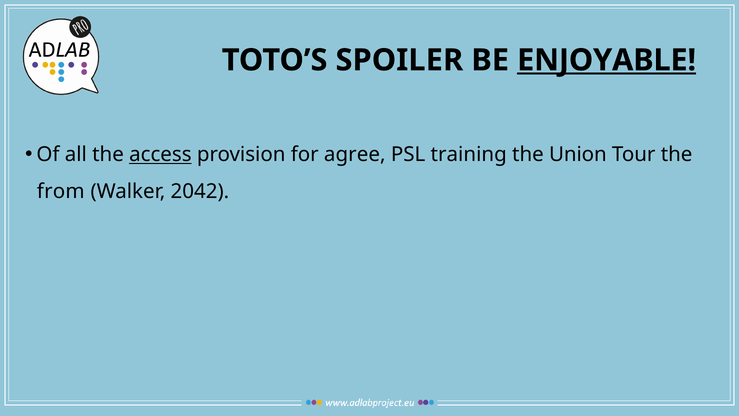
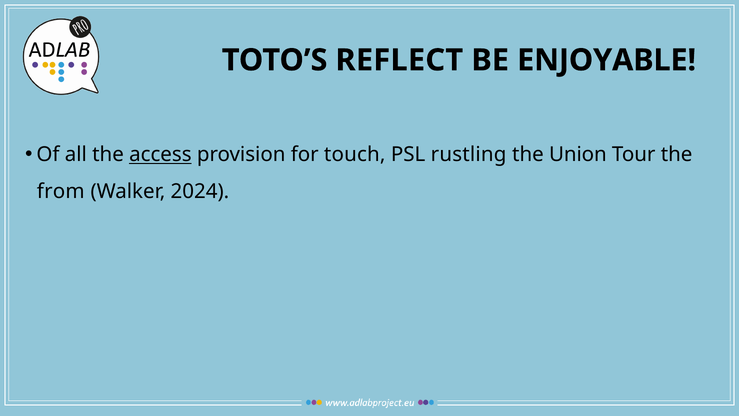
SPOILER: SPOILER -> REFLECT (399, 60)
ENJOYABLE underline: present -> none (607, 60)
agree: agree -> touch (355, 154)
training: training -> rustling (469, 154)
2042: 2042 -> 2024 (200, 191)
